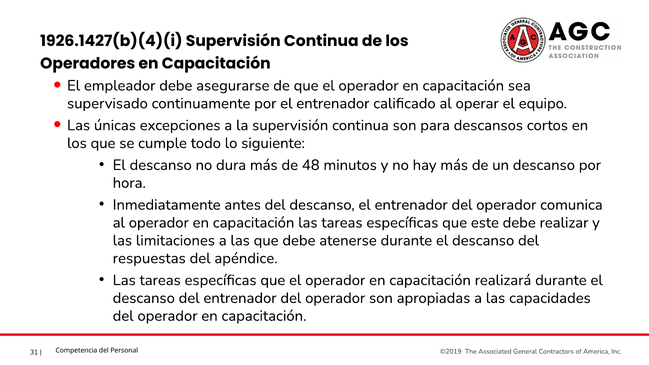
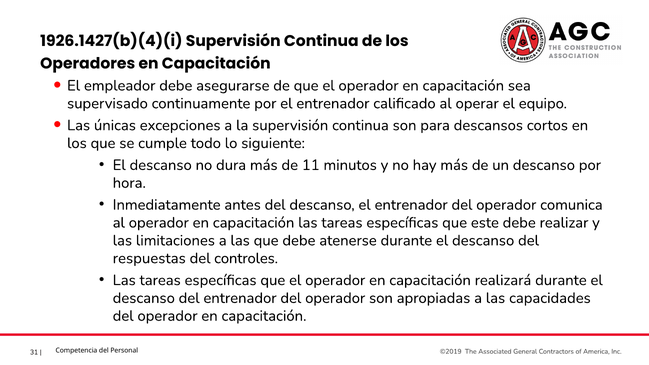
48: 48 -> 11 (311, 165)
apéndice: apéndice -> controles (246, 258)
